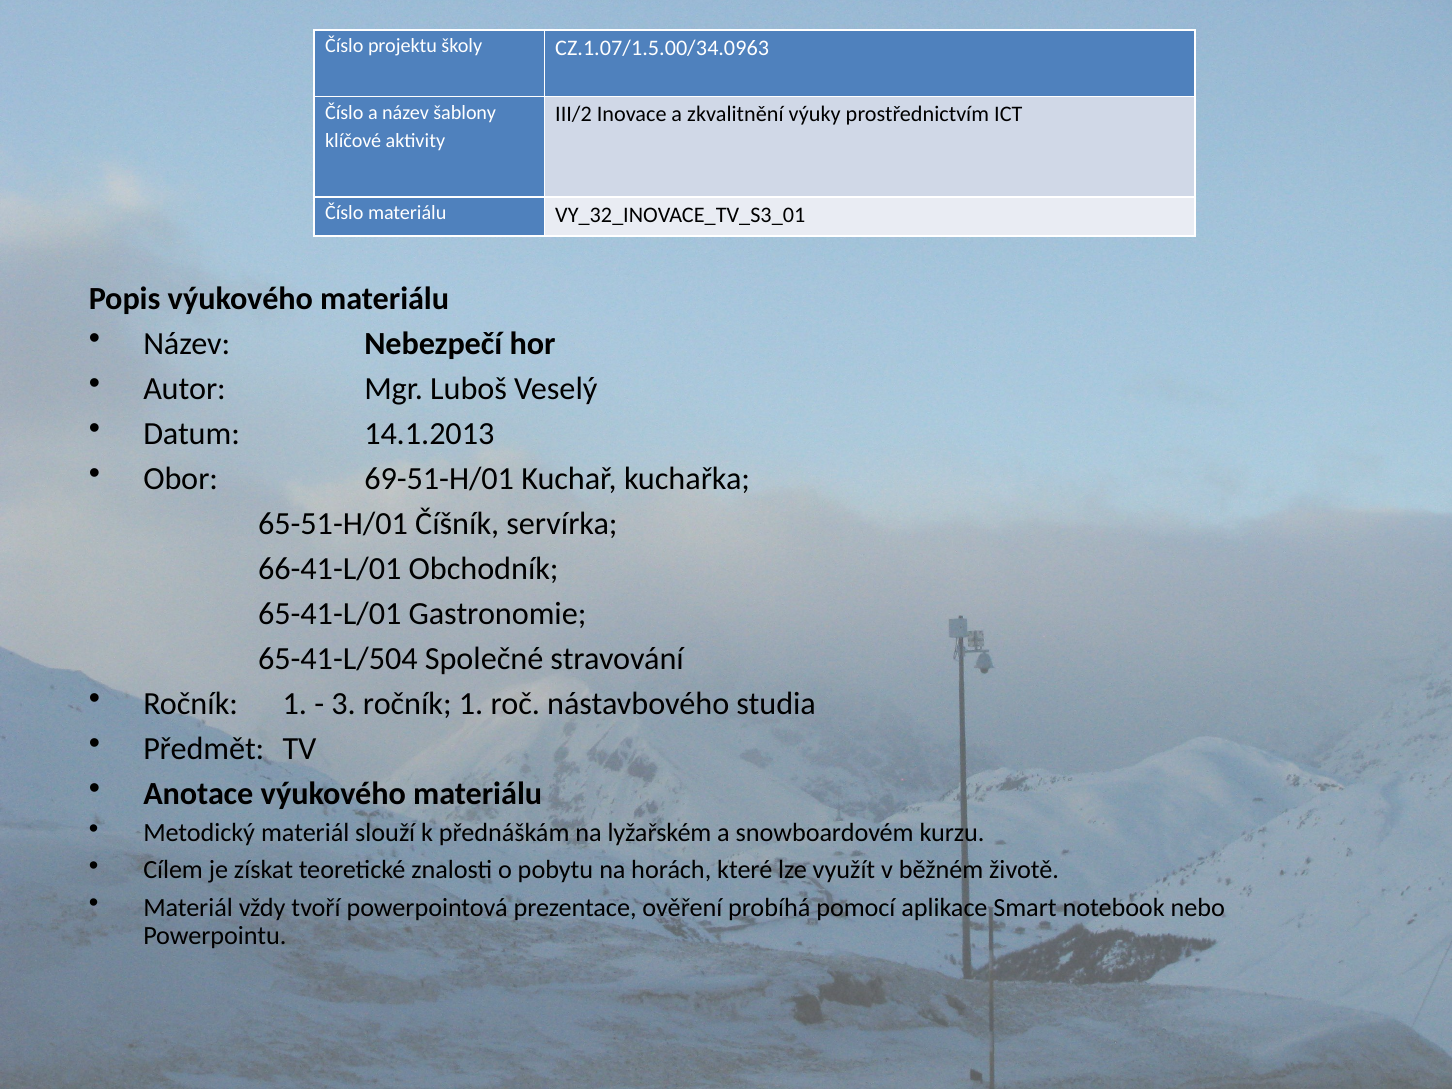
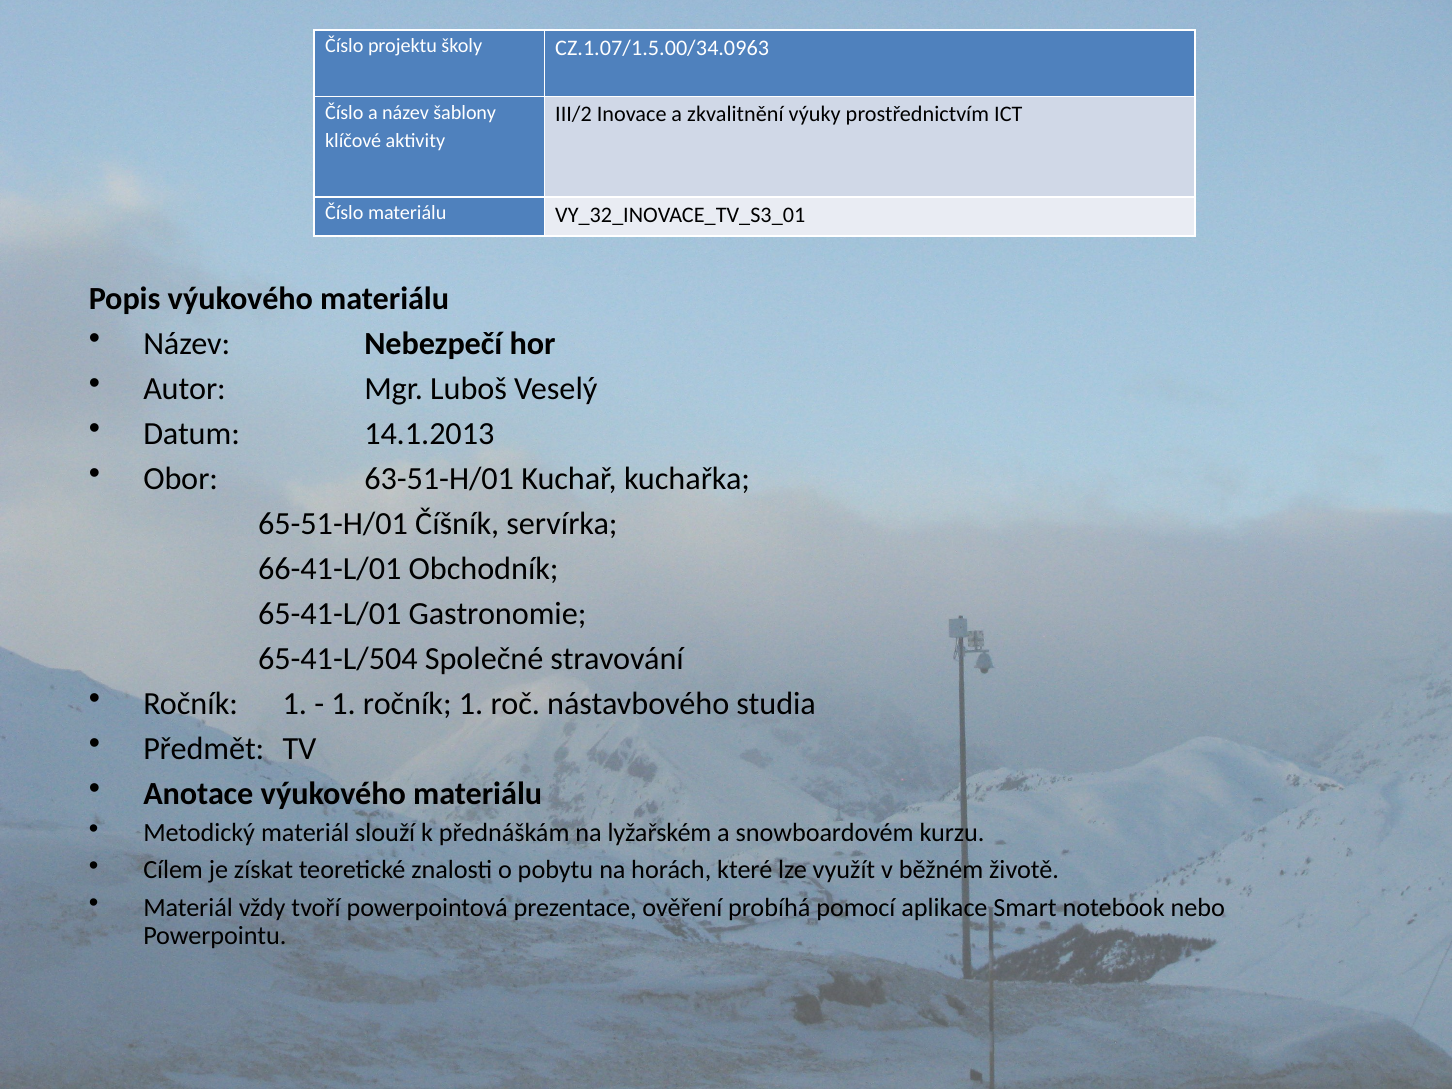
69-51-H/01: 69-51-H/01 -> 63-51-H/01 (439, 479)
3: 3 -> 1 (344, 704)
